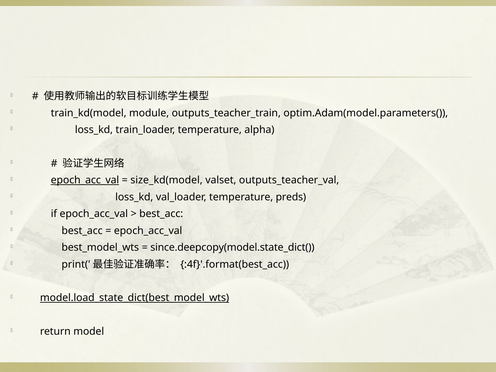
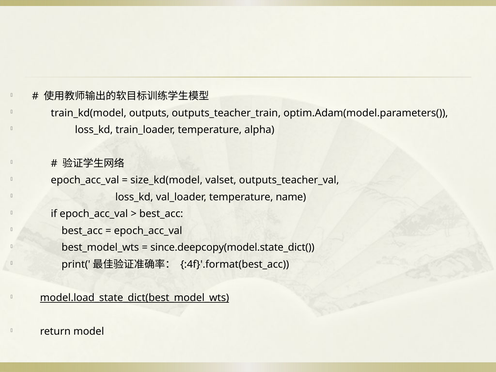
module: module -> outputs (149, 113)
epoch_acc_val underline: present -> none (85, 180)
preds: preds -> name (291, 197)
